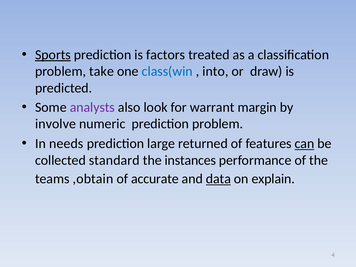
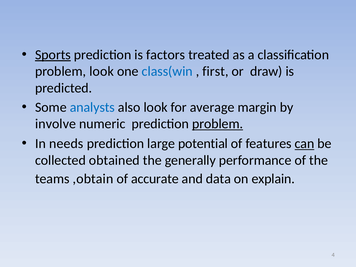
problem take: take -> look (102, 71)
into: into -> first (215, 71)
analysts colour: purple -> blue (92, 107)
warrant: warrant -> average (212, 107)
problem underline: none -> present (218, 124)
returned: returned -> potential (203, 144)
standard: standard -> obtained (114, 160)
instances: instances -> generally (190, 160)
data underline: present -> none (218, 179)
